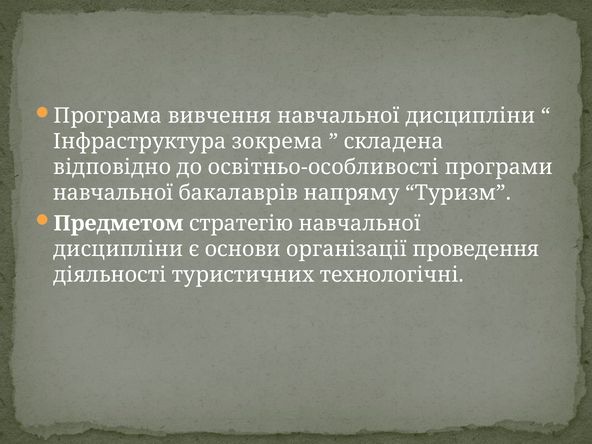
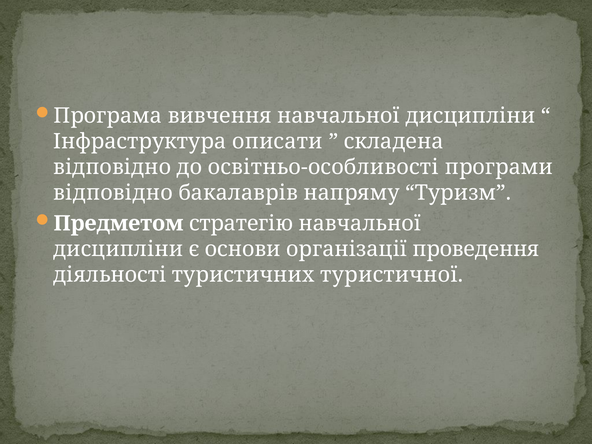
зокрема: зокрема -> описати (277, 142)
навчальної: навчальної -> відповідно (113, 193)
технологічні: технологічні -> туристичної (392, 275)
